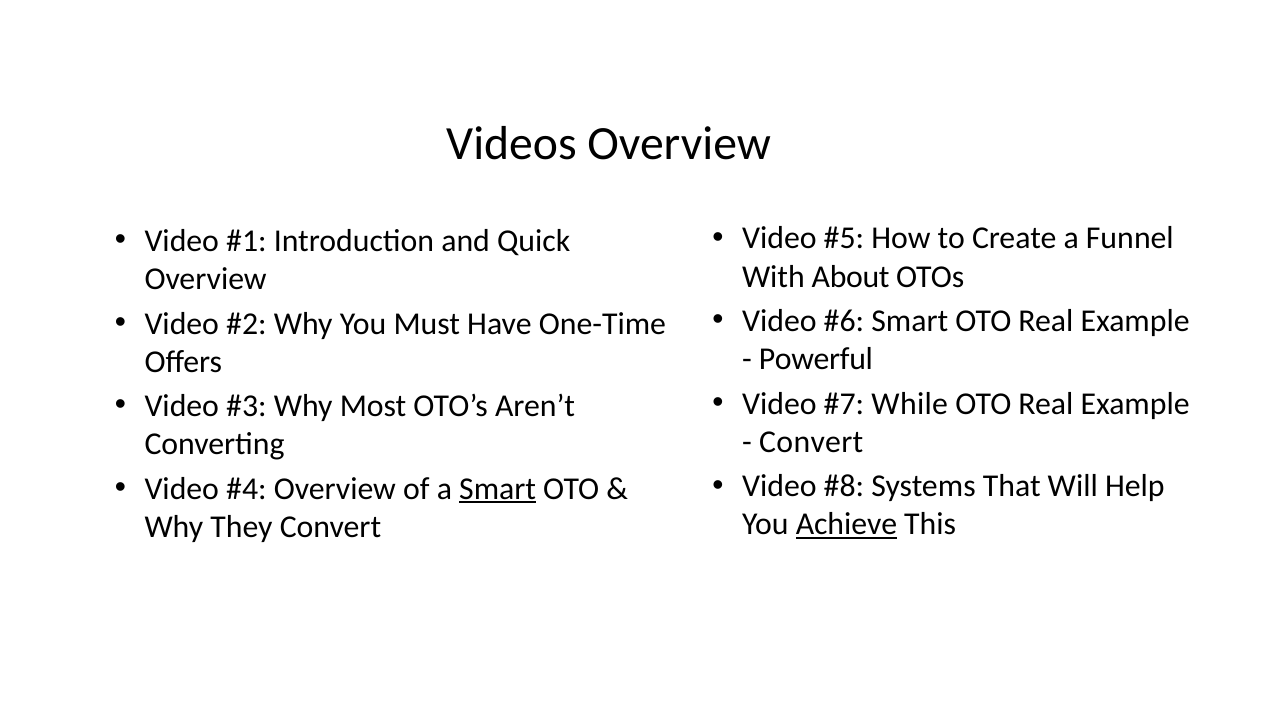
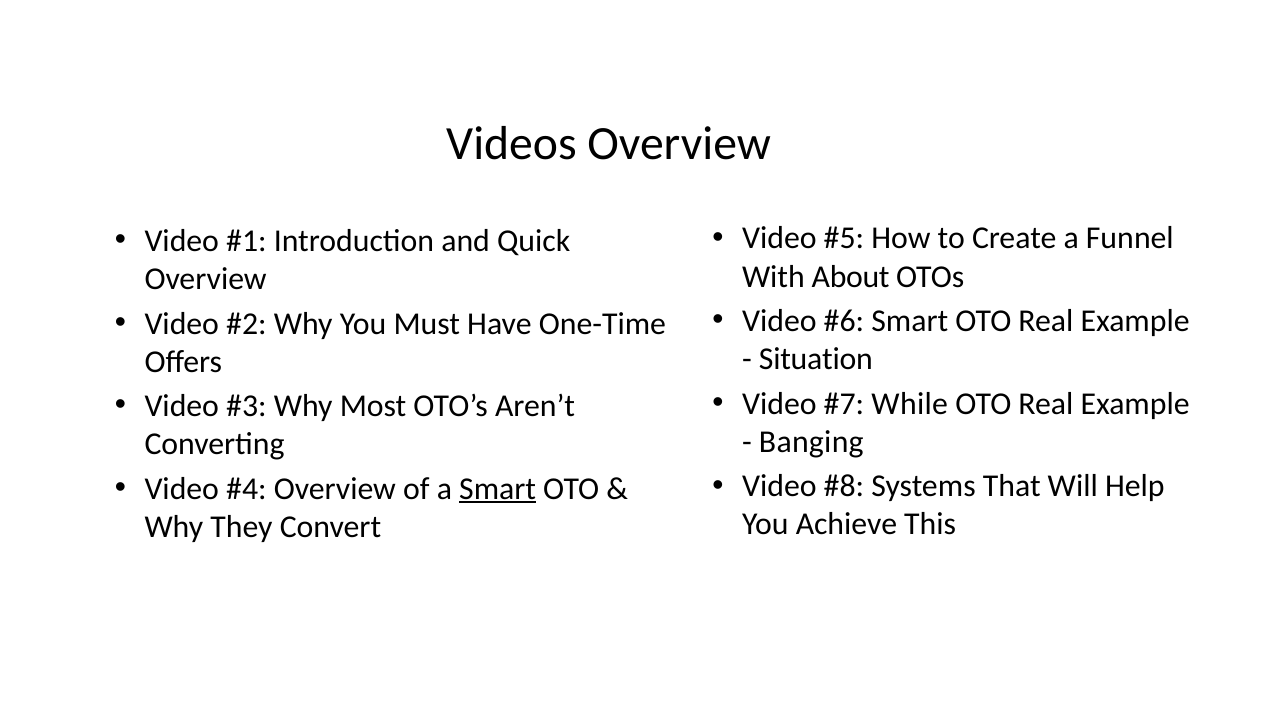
Powerful: Powerful -> Situation (816, 359)
Convert: Convert -> Banging (811, 442)
Achieve underline: present -> none (846, 525)
